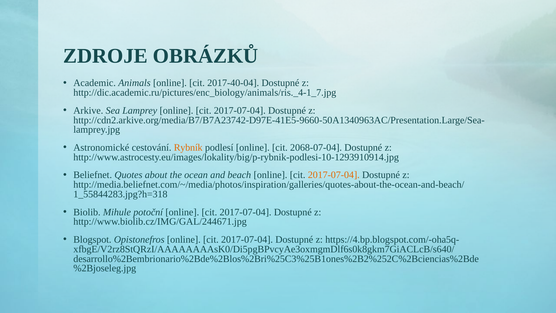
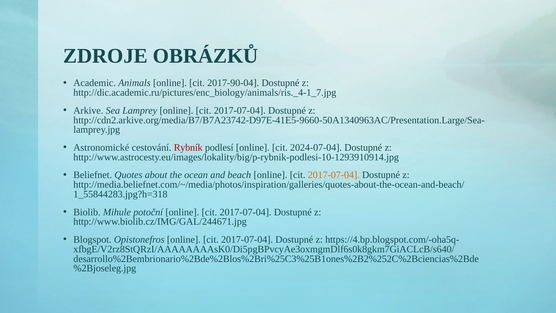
2017-40-04: 2017-40-04 -> 2017-90-04 (233, 83)
Rybník colour: orange -> red (188, 147)
2068-07-04: 2068-07-04 -> 2024-07-04 (316, 147)
